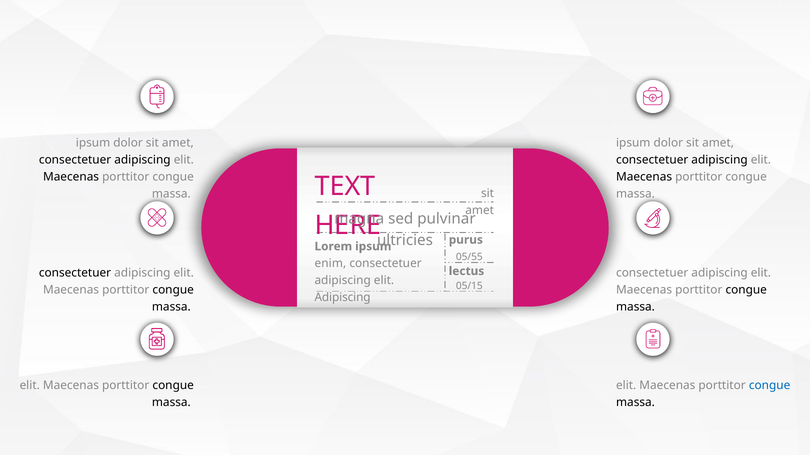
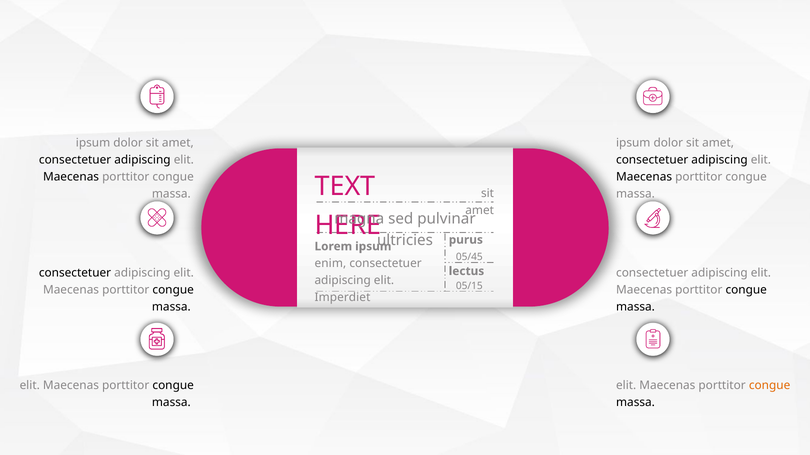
05/55: 05/55 -> 05/45 (469, 257)
Adipiscing: Adipiscing -> Imperdiet (342, 298)
congue colour: blue -> orange (770, 386)
